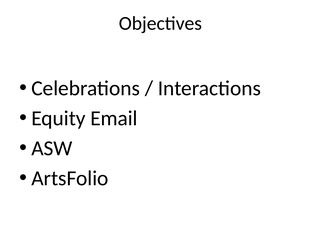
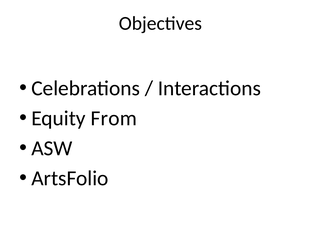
Email: Email -> From (114, 118)
